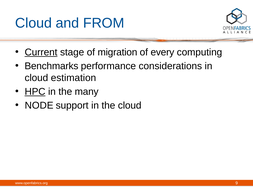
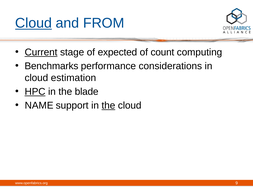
Cloud underline: none -> present (34, 23)
migration: migration -> expected (117, 52)
every: every -> count (162, 52)
many: many -> blade (87, 92)
NODE: NODE -> NAME (39, 105)
the underline: none -> present (108, 105)
